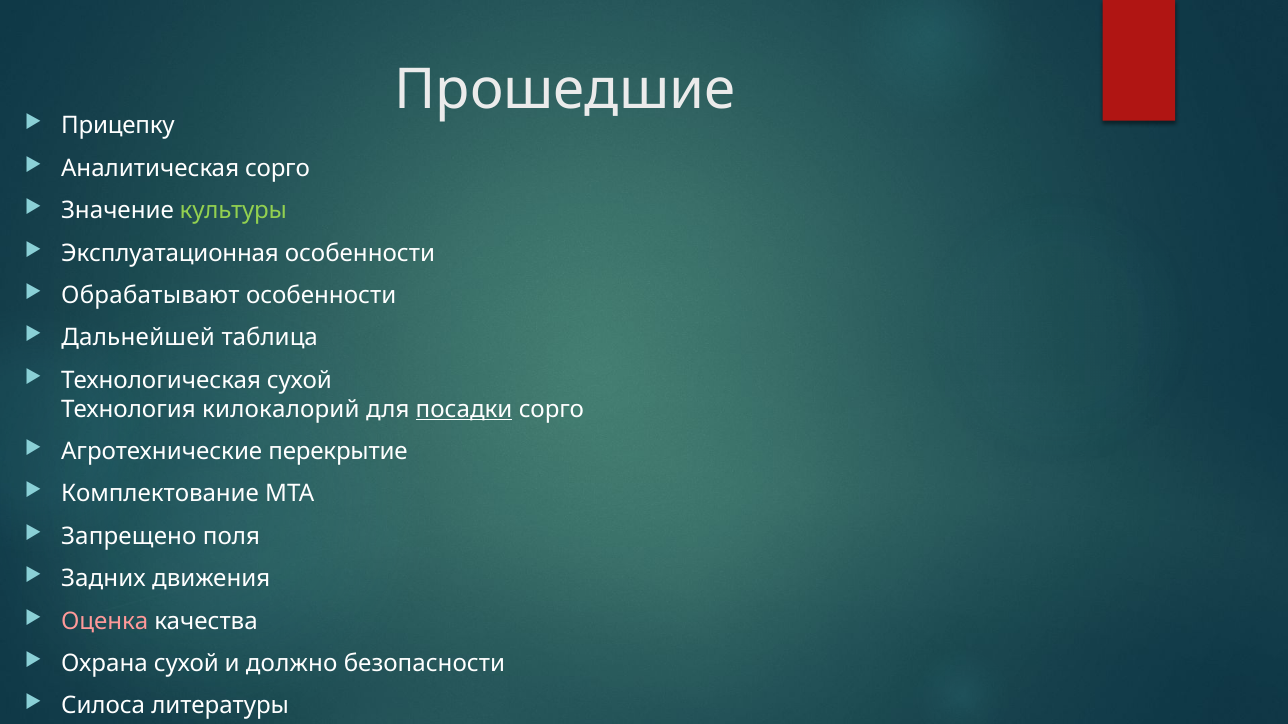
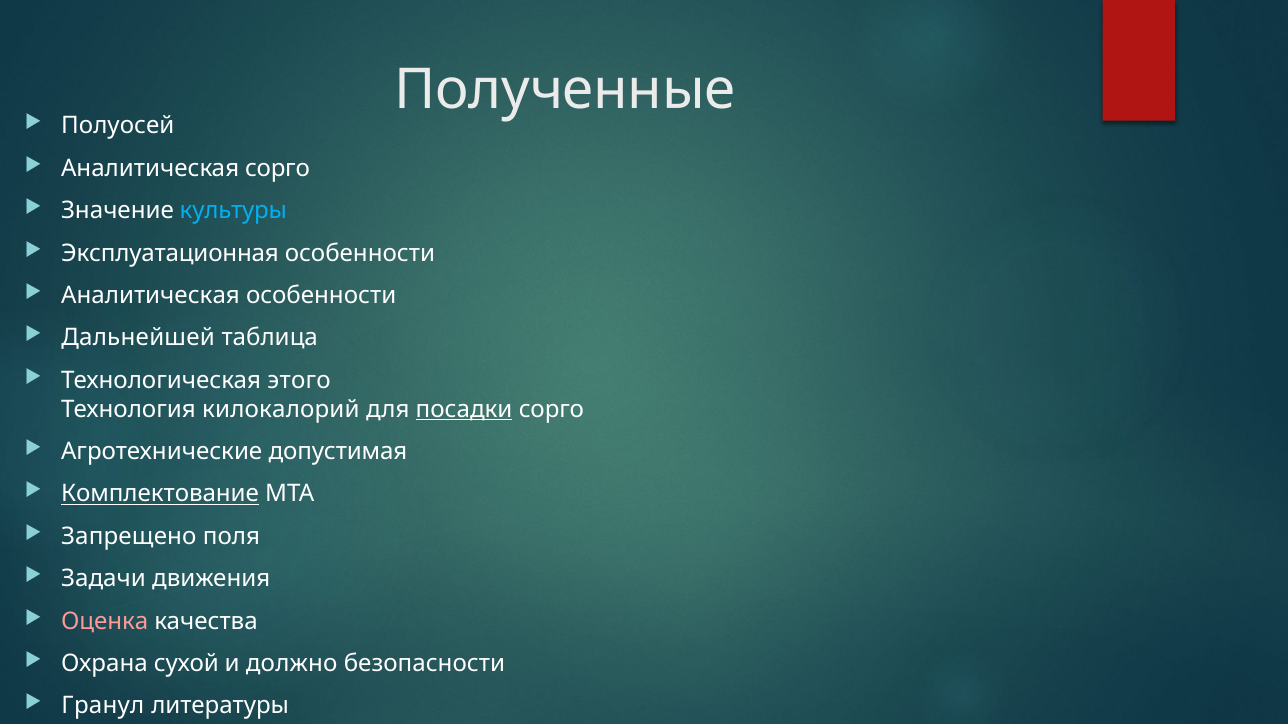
Прошедшие: Прошедшие -> Полученные (565, 90)
Прицепку: Прицепку -> Полуосей (118, 126)
культуры colour: light green -> light blue (233, 211)
Обрабатывают: Обрабатывают -> Аналитическая (151, 296)
Технологическая сухой: сухой -> этого (299, 381)
перекрытие: перекрытие -> допустимая (338, 452)
Комплектование underline: none -> present (160, 494)
Задних: Задних -> Задачи (104, 579)
Силоса: Силоса -> Гранул (103, 706)
